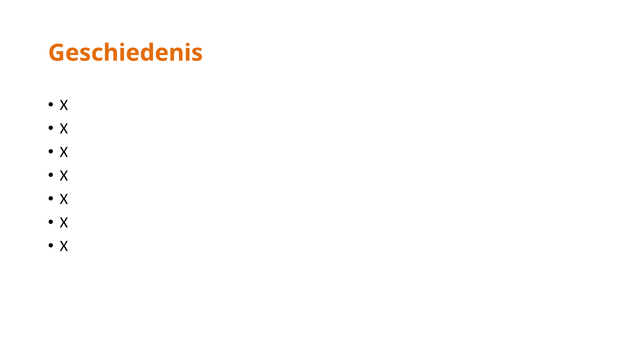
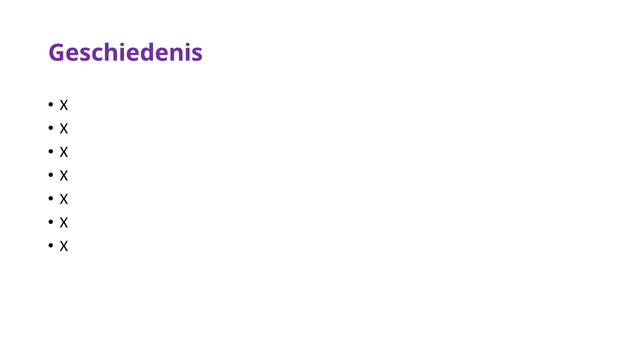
Geschiedenis colour: orange -> purple (126, 53)
